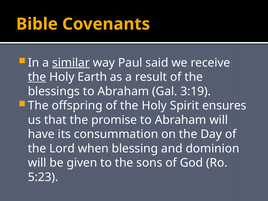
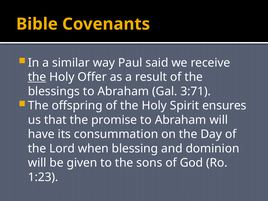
similar underline: present -> none (71, 63)
Earth: Earth -> Offer (92, 77)
3:19: 3:19 -> 3:71 (196, 91)
5:23: 5:23 -> 1:23 (43, 177)
